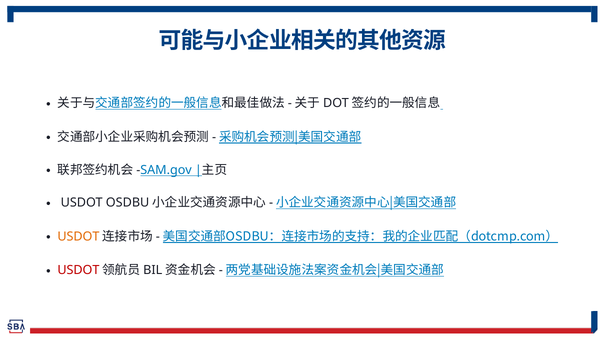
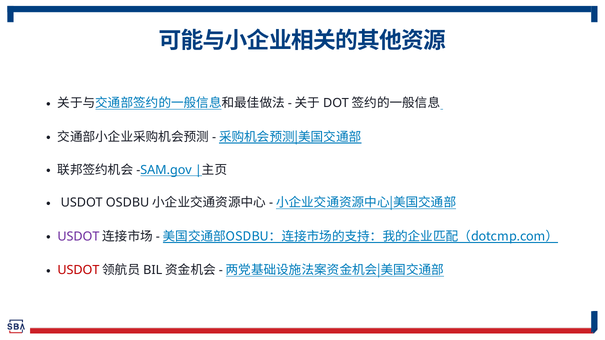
USDOT colour: orange -> purple (78, 237)
